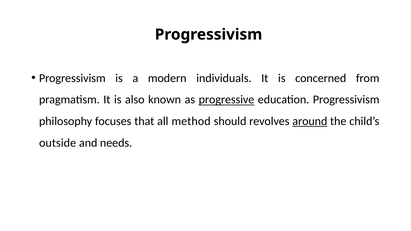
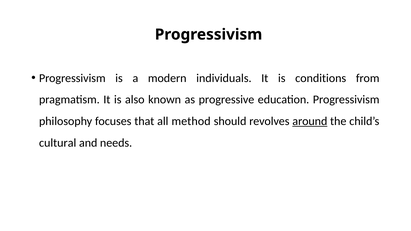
concerned: concerned -> conditions (321, 78)
progressive underline: present -> none (226, 100)
outside: outside -> cultural (58, 143)
